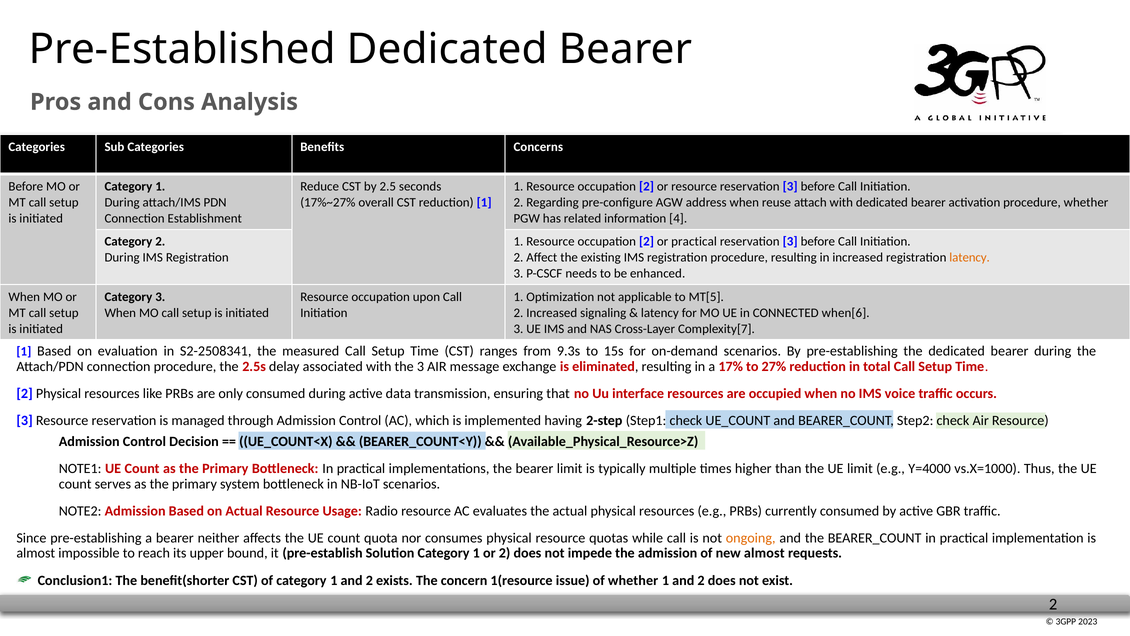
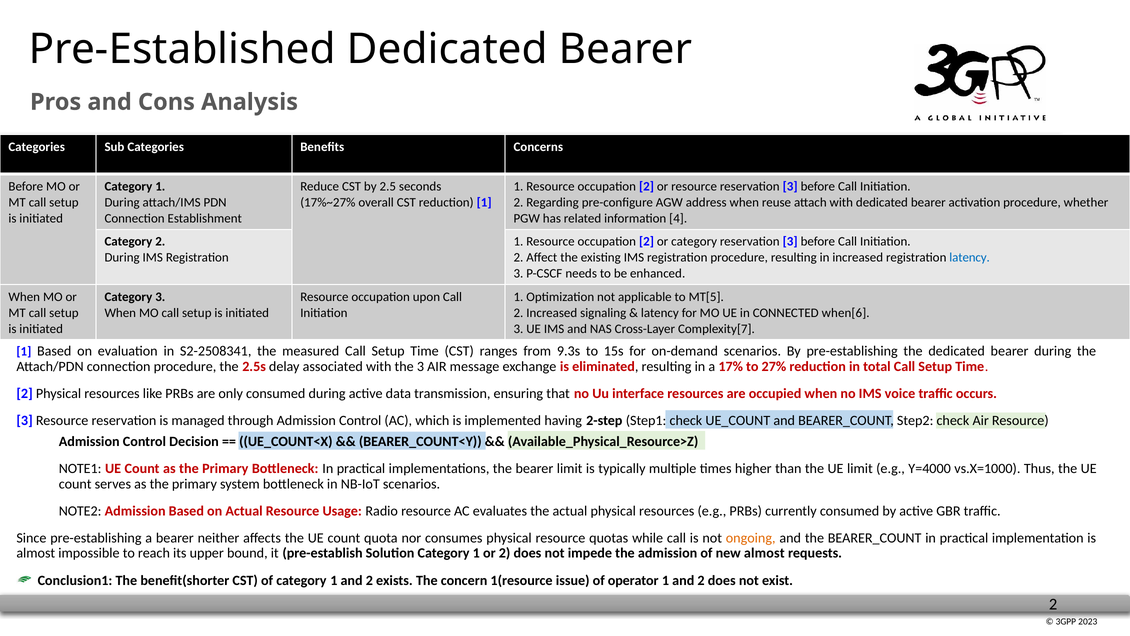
or practical: practical -> category (694, 242)
latency colour: orange -> blue (970, 258)
of whether: whether -> operator (633, 580)
